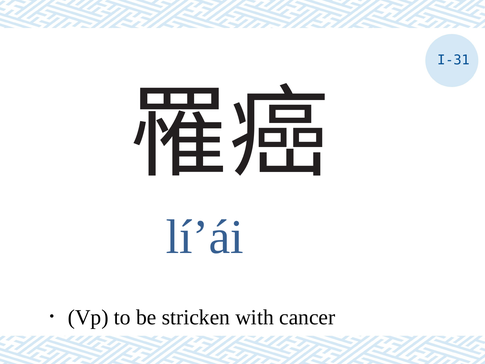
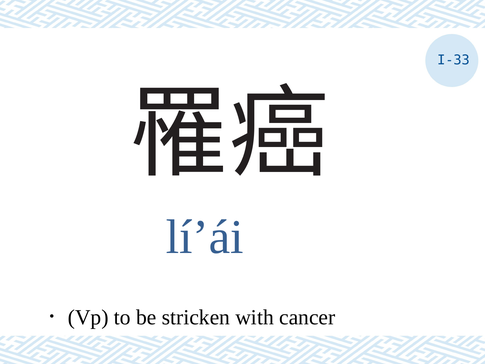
I-31: I-31 -> I-33 (453, 60)
